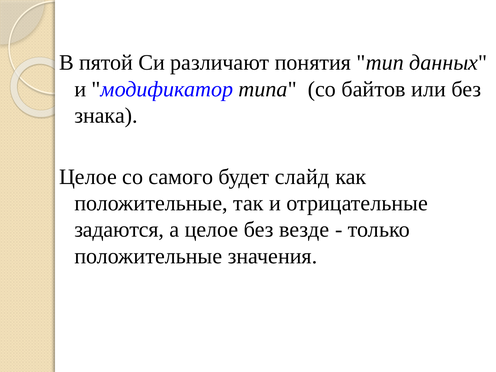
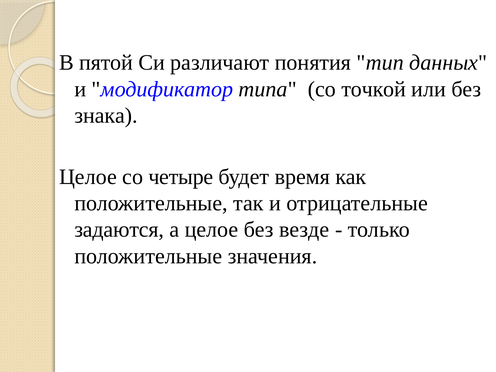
байтов: байтов -> точкой (374, 89)
самого: самого -> четыре (181, 177)
слайд: слайд -> время (302, 177)
